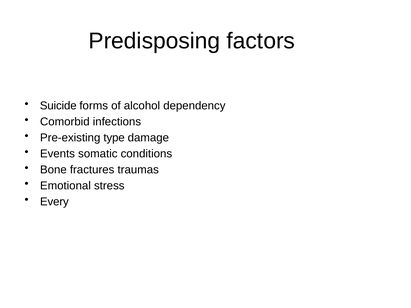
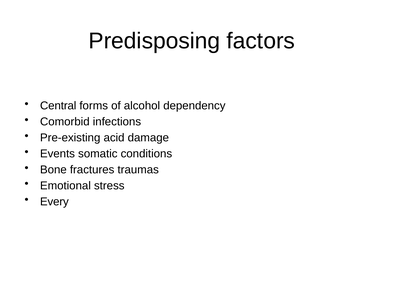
Suicide: Suicide -> Central (58, 106)
type: type -> acid (114, 138)
